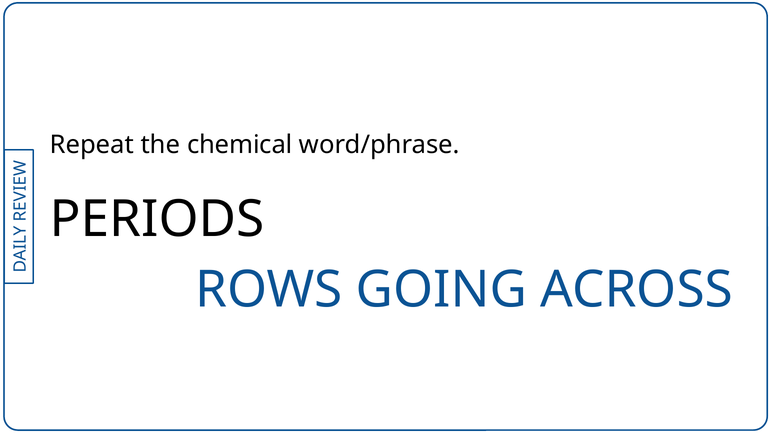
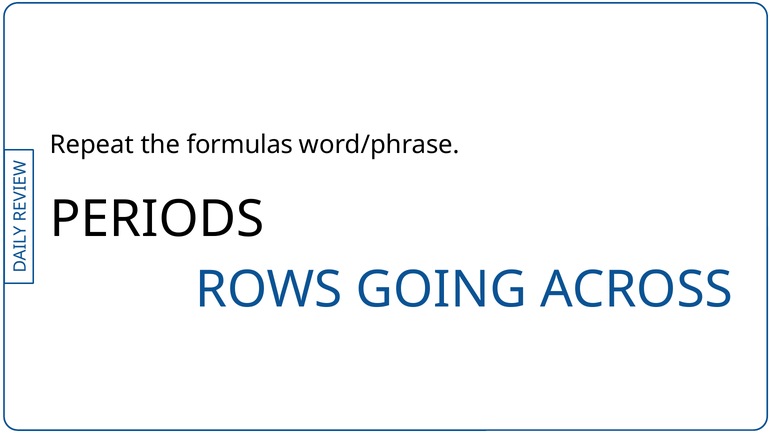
chemical: chemical -> formulas (240, 145)
